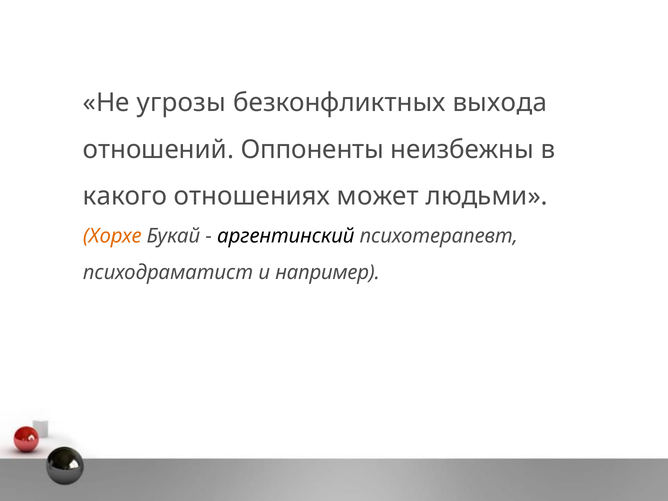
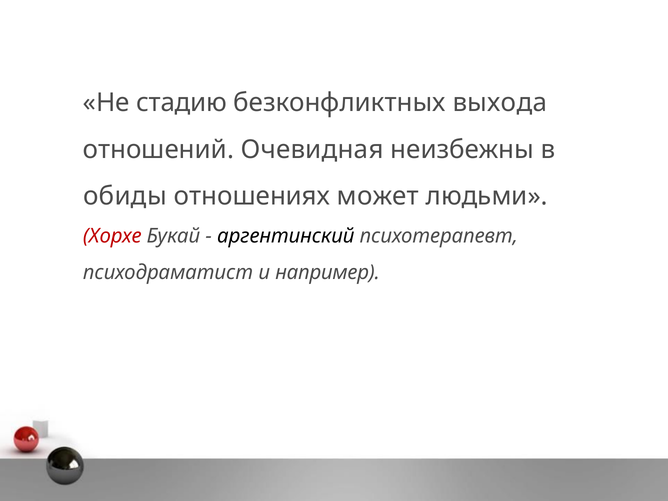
угрозы: угрозы -> стадию (182, 103)
Оппоненты: Оппоненты -> Очевидная (312, 150)
какого: какого -> обиды (125, 196)
Хорхе colour: orange -> red (112, 236)
